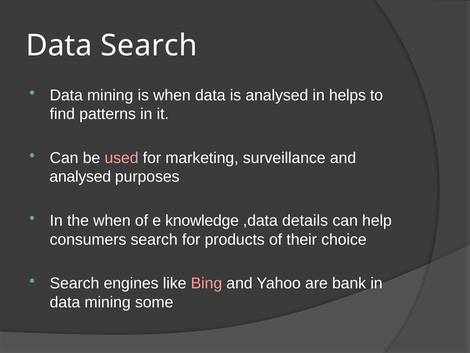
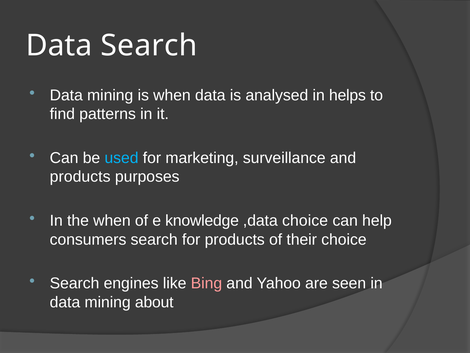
used colour: pink -> light blue (122, 158)
analysed: analysed -> products (80, 177)
,data details: details -> choice (305, 220)
bank: bank -> seen (349, 283)
some: some -> about (154, 302)
